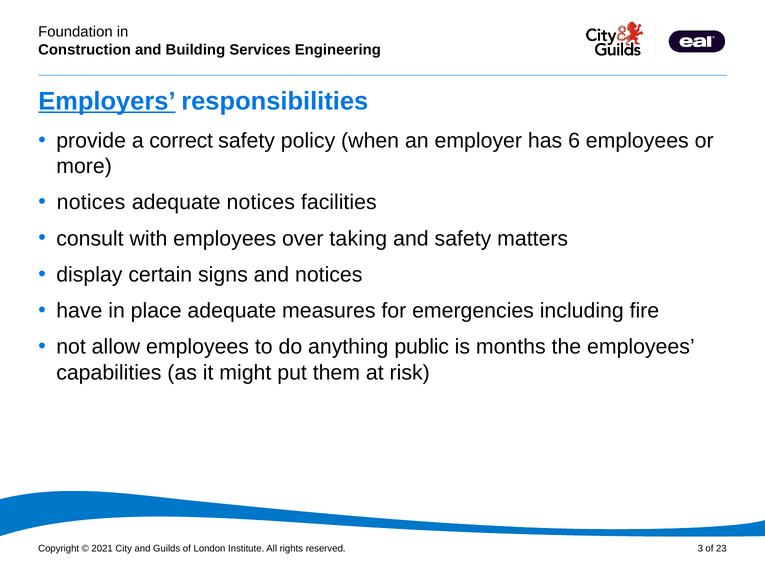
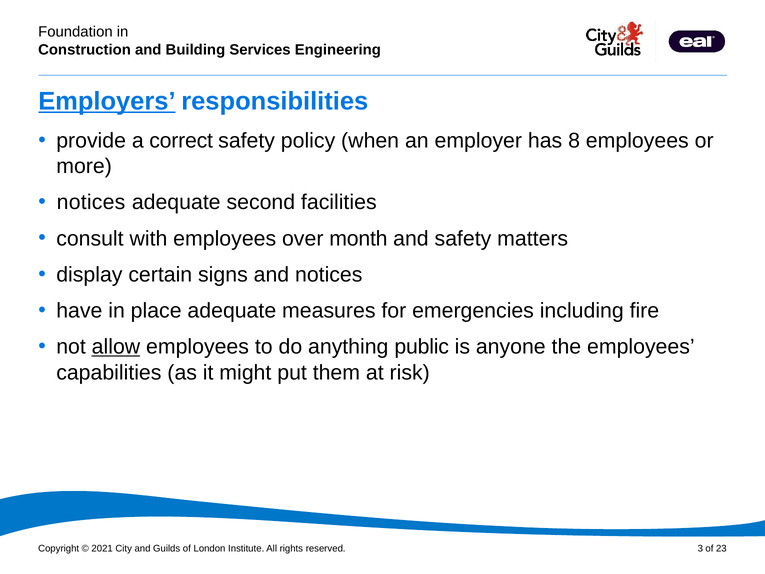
6: 6 -> 8 (574, 141)
adequate notices: notices -> second (261, 202)
taking: taking -> month (358, 238)
allow underline: none -> present (116, 347)
months: months -> anyone (511, 347)
